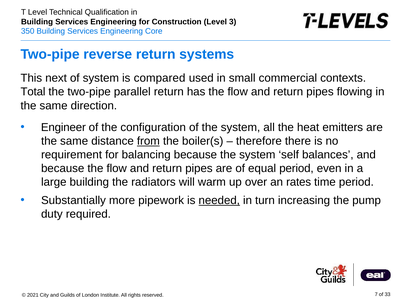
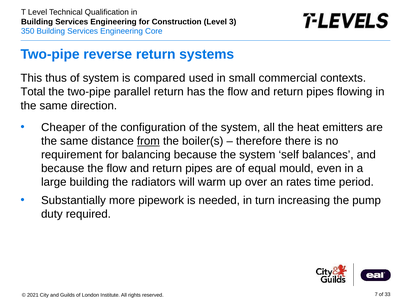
next: next -> thus (56, 78)
Engineer: Engineer -> Cheaper (63, 127)
equal period: period -> mould (296, 168)
needed underline: present -> none (219, 200)
